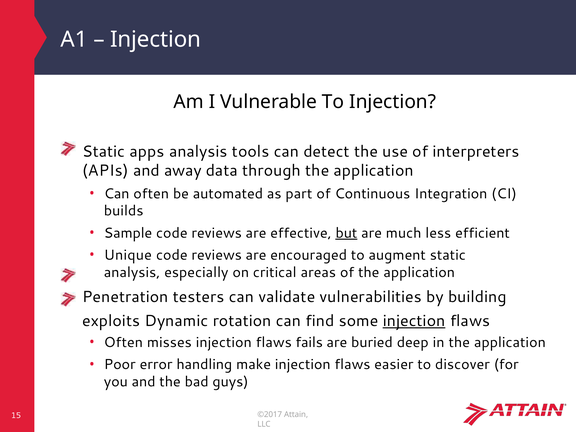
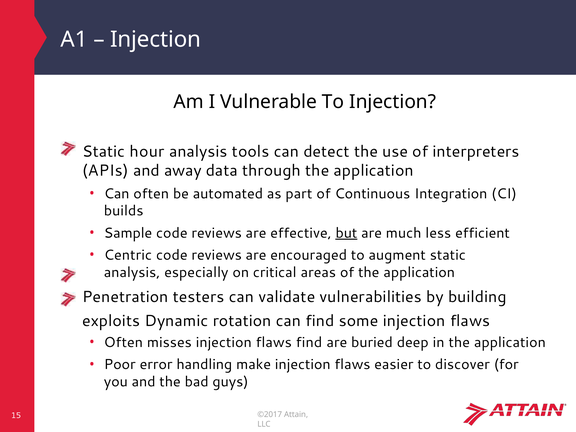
apps: apps -> hour (147, 151)
Unique: Unique -> Centric (128, 255)
injection underline: present -> none (414, 321)
flaws fails: fails -> find (309, 342)
